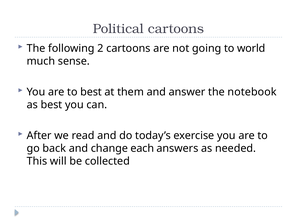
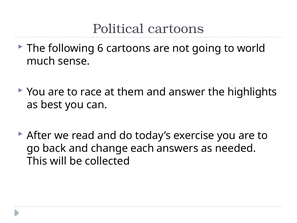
2: 2 -> 6 (100, 48)
to best: best -> race (91, 92)
notebook: notebook -> highlights (252, 92)
